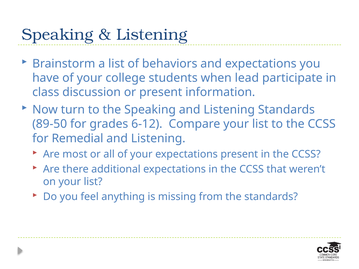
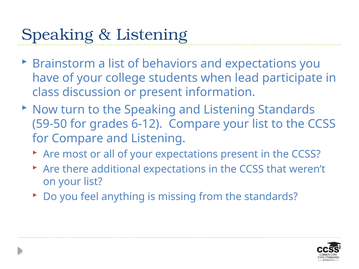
89-50: 89-50 -> 59-50 (50, 124)
for Remedial: Remedial -> Compare (77, 138)
